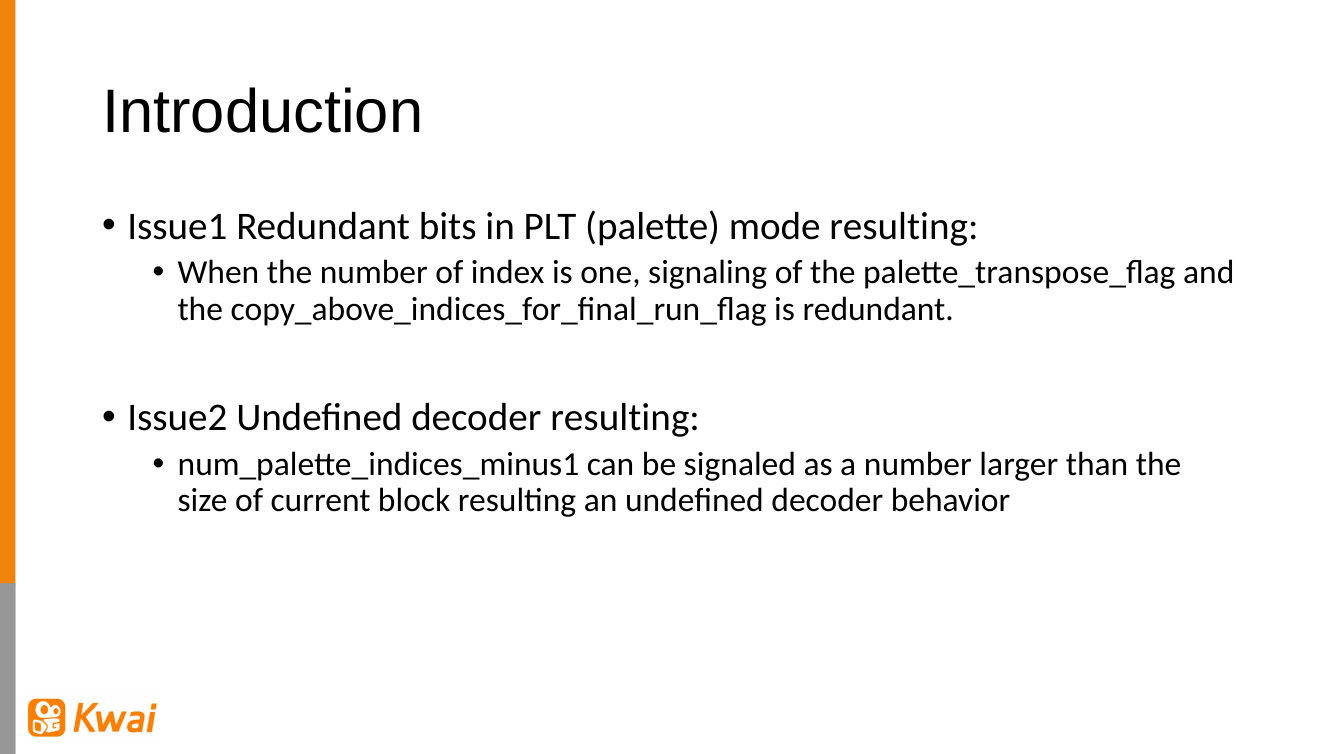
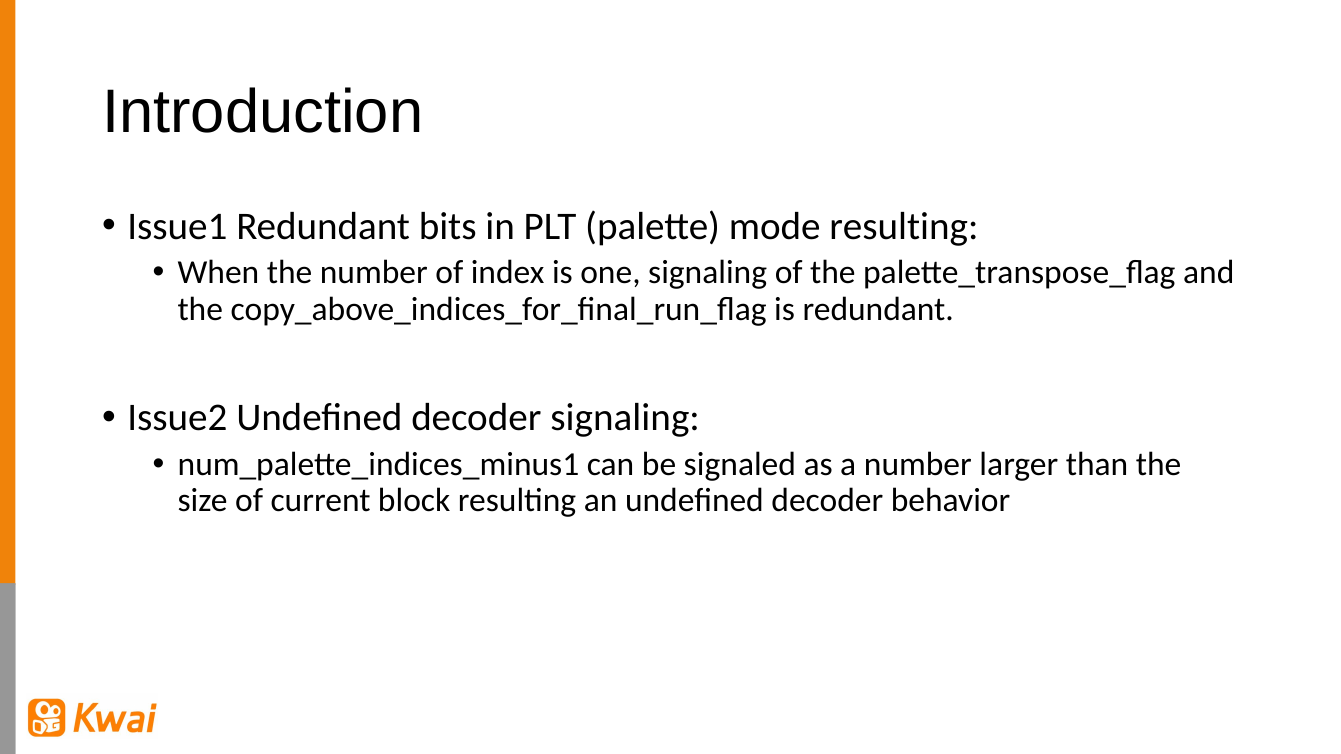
decoder resulting: resulting -> signaling (625, 418)
